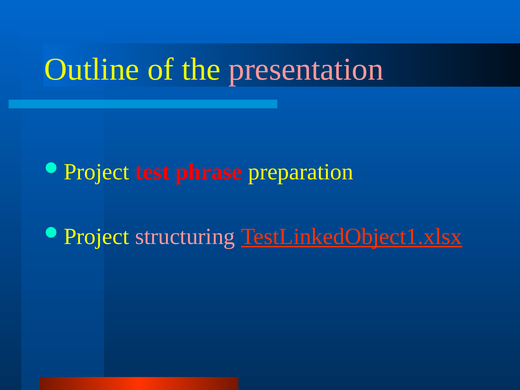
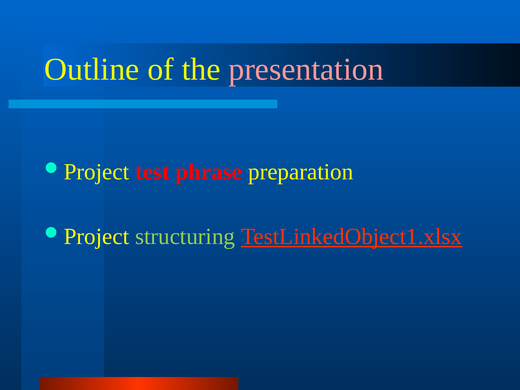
structuring colour: pink -> light green (185, 237)
